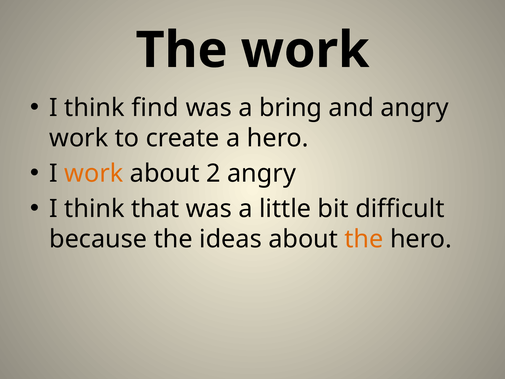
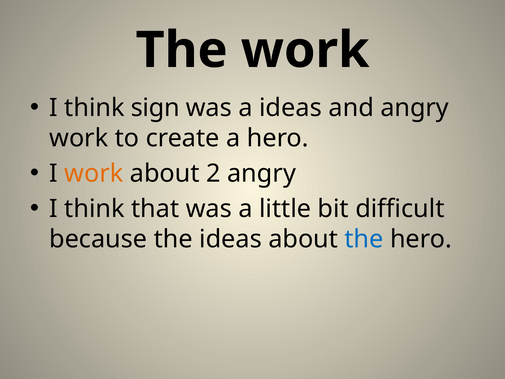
find: find -> sign (155, 108)
a bring: bring -> ideas (290, 108)
the colour: orange -> blue (364, 239)
